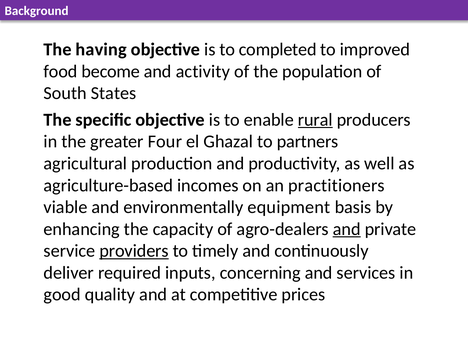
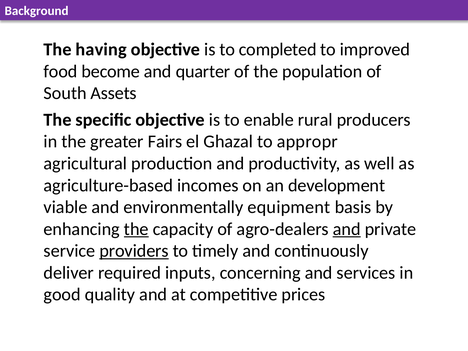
activity: activity -> quarter (203, 71)
States: States -> Assets (114, 93)
rural underline: present -> none (315, 120)
Four: Four -> Fairs (165, 142)
partners: partners -> appropr (307, 142)
practitioners: practitioners -> development (337, 185)
the underline: none -> present (136, 229)
